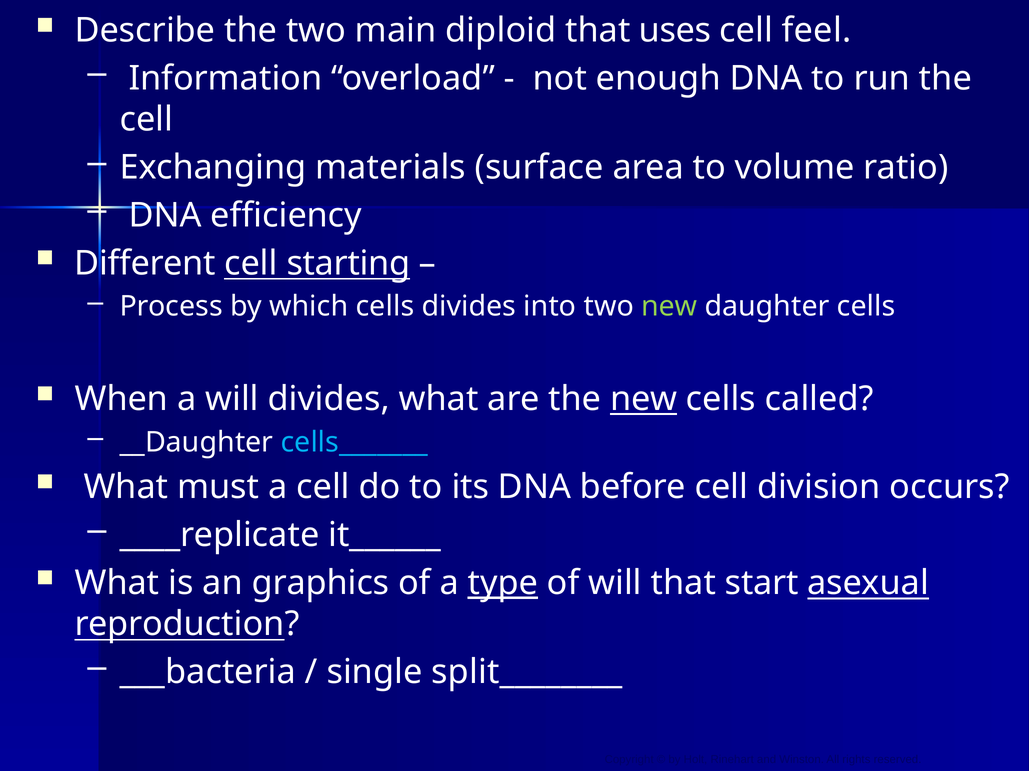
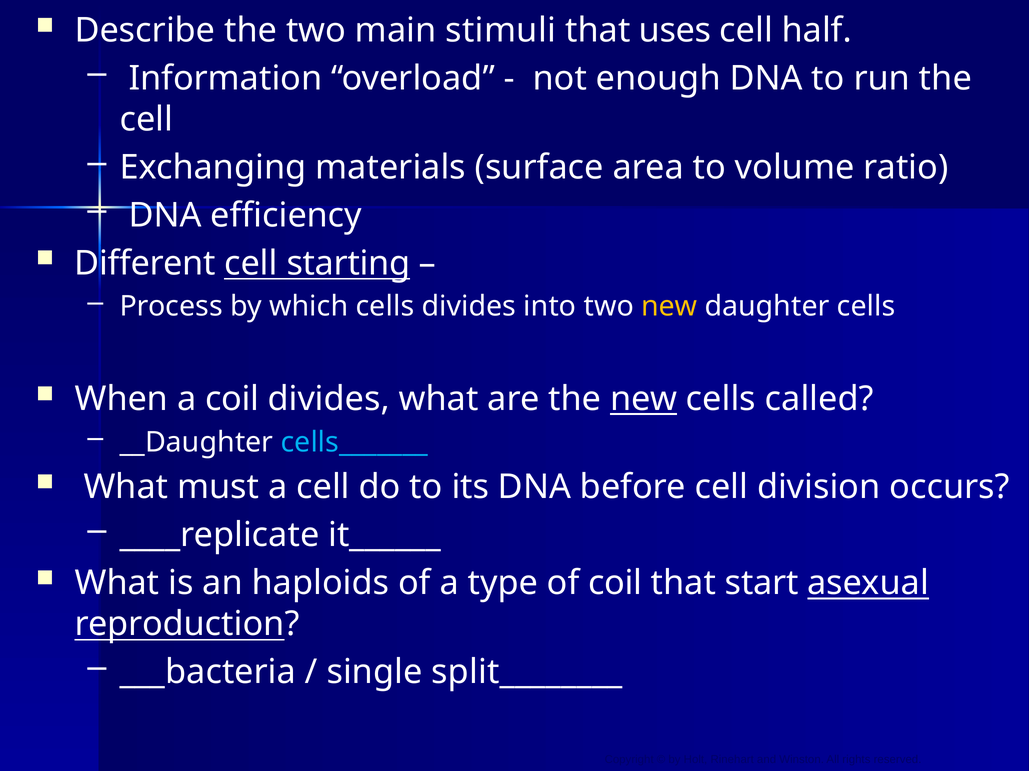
diploid: diploid -> stimuli (501, 30)
feel: feel -> half (817, 30)
new colour: light green -> yellow (669, 307)
a will: will -> coil (232, 400)
graphics: graphics -> haploids (320, 584)
type underline: present -> none (503, 584)
of will: will -> coil (615, 584)
